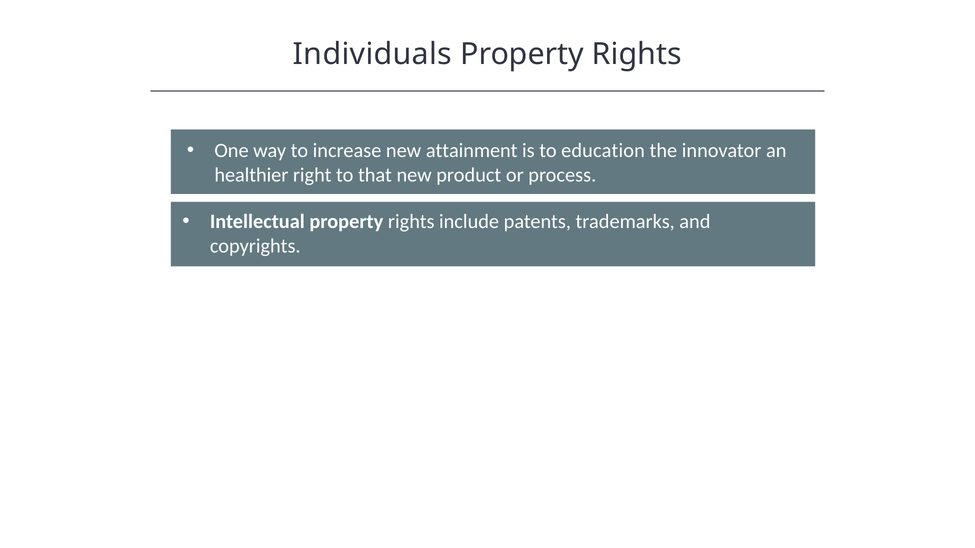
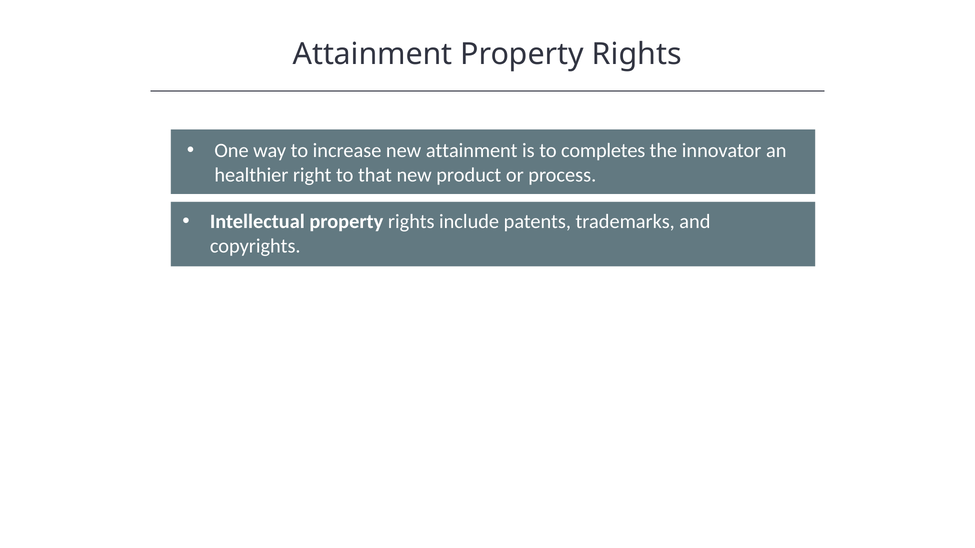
Individuals: Individuals -> Attainment (373, 54)
education: education -> completes (603, 151)
